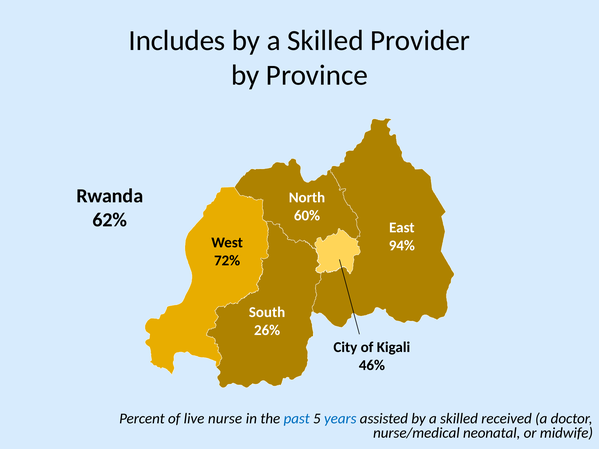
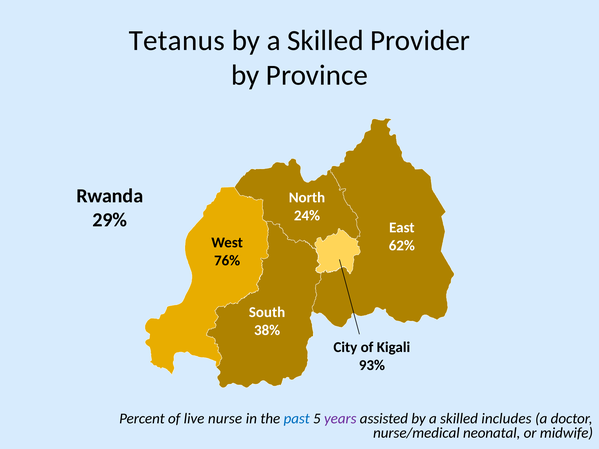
Includes: Includes -> Tetanus (177, 40)
60%: 60% -> 24% (307, 216)
62%: 62% -> 29% (110, 220)
94%: 94% -> 62% (402, 246)
72%: 72% -> 76% (227, 261)
26%: 26% -> 38% (267, 330)
46%: 46% -> 93% (372, 365)
years colour: blue -> purple (340, 419)
received: received -> includes (506, 419)
